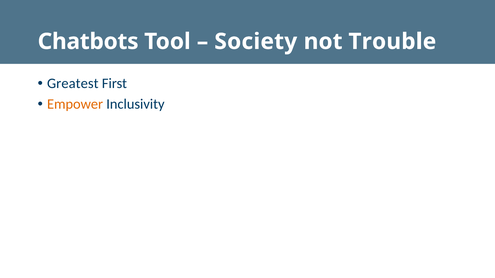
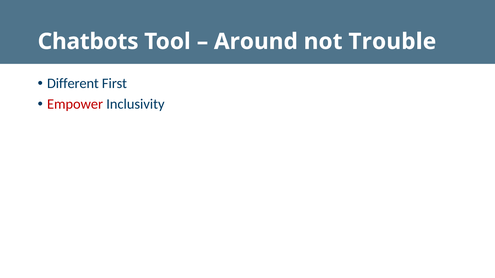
Society: Society -> Around (256, 42)
Greatest: Greatest -> Different (73, 84)
Empower colour: orange -> red (75, 104)
